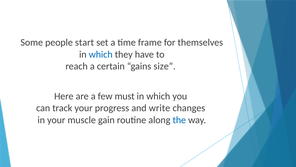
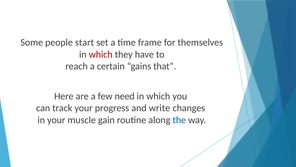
which colour: blue -> red (101, 54)
size: size -> that (165, 66)
must: must -> need (125, 96)
